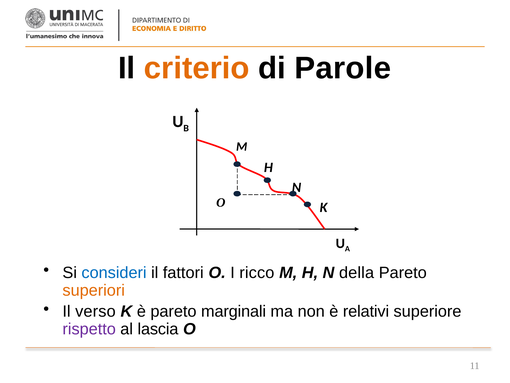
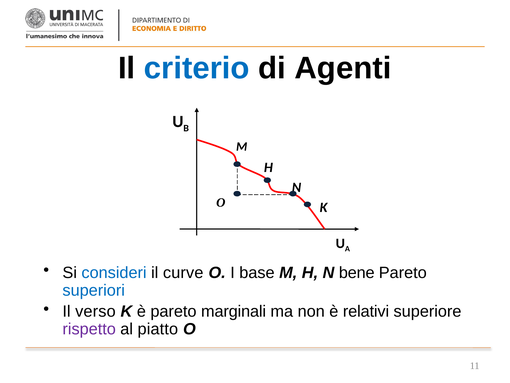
criterio colour: orange -> blue (197, 68)
Parole: Parole -> Agenti (343, 68)
fattori: fattori -> curve (183, 272)
ricco: ricco -> base (257, 272)
della: della -> bene (357, 272)
superiori colour: orange -> blue (94, 290)
lascia: lascia -> piatto (158, 329)
